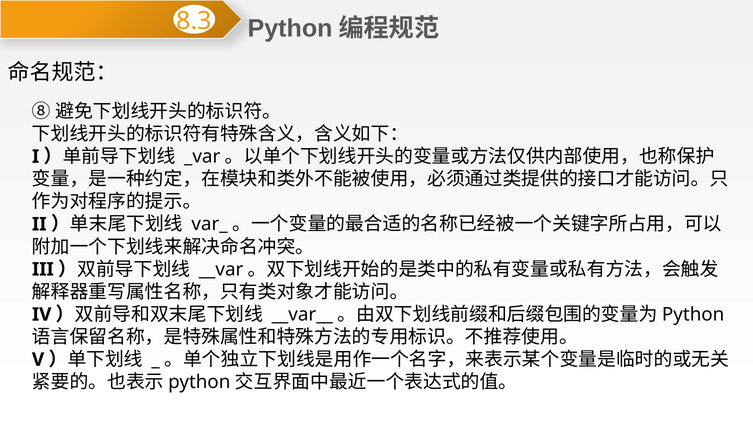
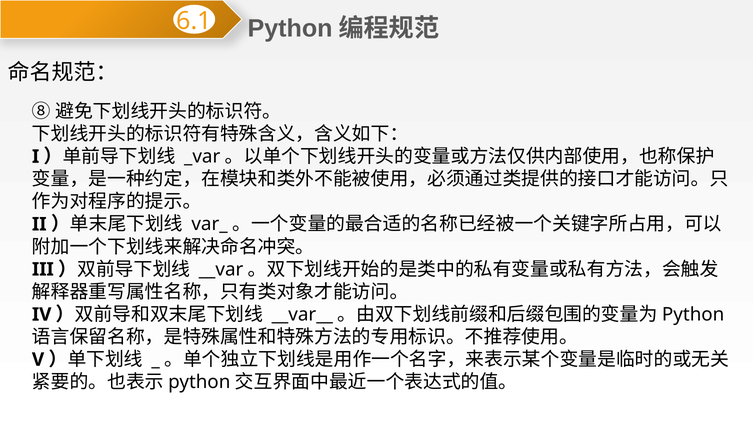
8.3: 8.3 -> 6.1 (194, 21)
